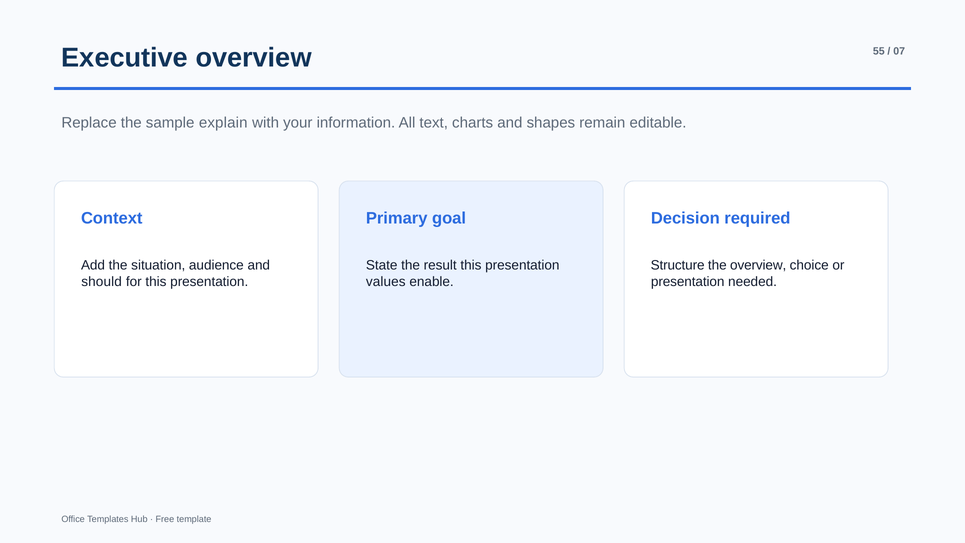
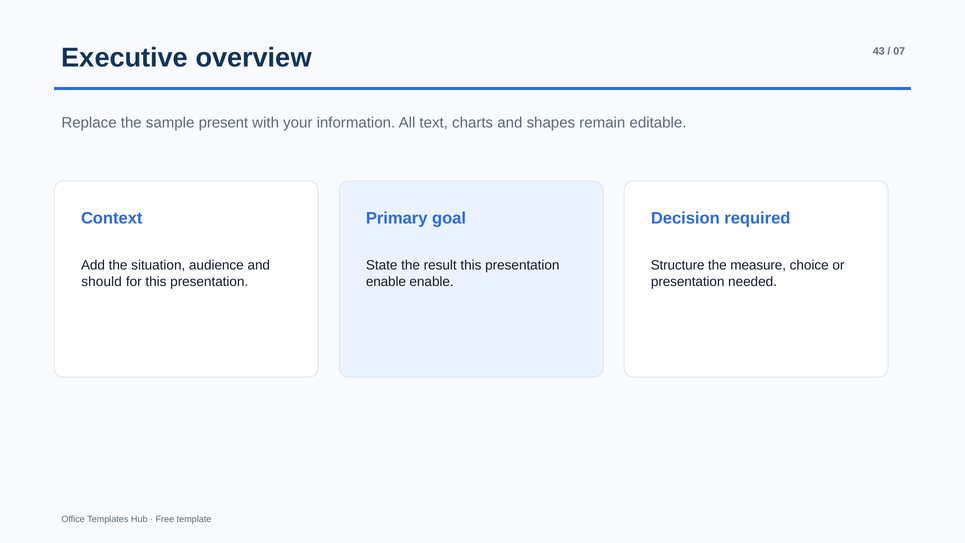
55: 55 -> 43 (879, 51)
explain: explain -> present (223, 123)
the overview: overview -> measure (758, 265)
values: values -> enable (386, 281)
